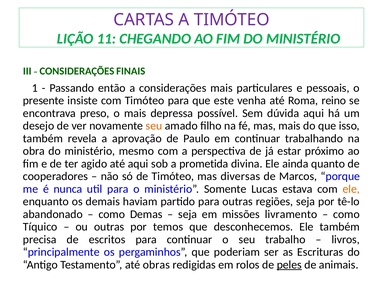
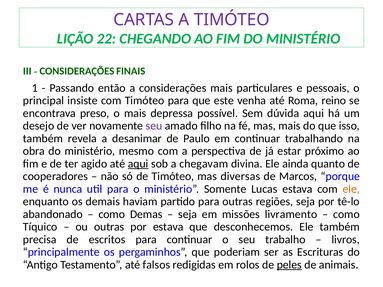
11: 11 -> 22 (106, 39)
presente: presente -> principal (44, 101)
seu colour: orange -> purple (154, 126)
aprovação: aprovação -> desanimar (137, 139)
aqui underline: none -> present (138, 164)
prometida: prometida -> chegavam (204, 164)
por temos: temos -> estava (168, 227)
obras: obras -> falsos (156, 265)
